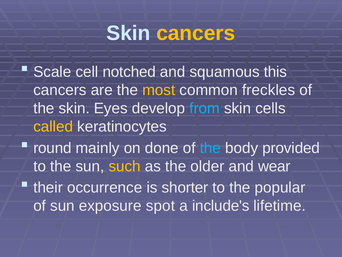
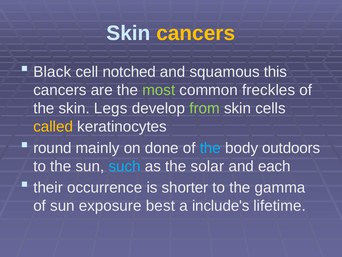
Scale: Scale -> Black (52, 72)
most colour: yellow -> light green (159, 90)
Eyes: Eyes -> Legs (111, 108)
from colour: light blue -> light green (205, 108)
provided: provided -> outdoors (291, 148)
such colour: yellow -> light blue (125, 166)
older: older -> solar (207, 166)
wear: wear -> each (274, 166)
popular: popular -> gamma (280, 187)
spot: spot -> best (160, 205)
